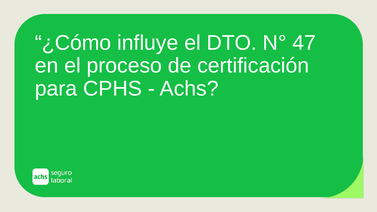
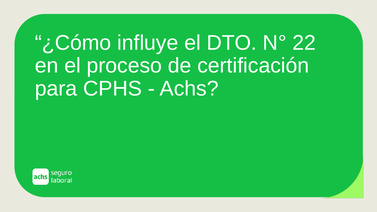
47: 47 -> 22 (304, 43)
